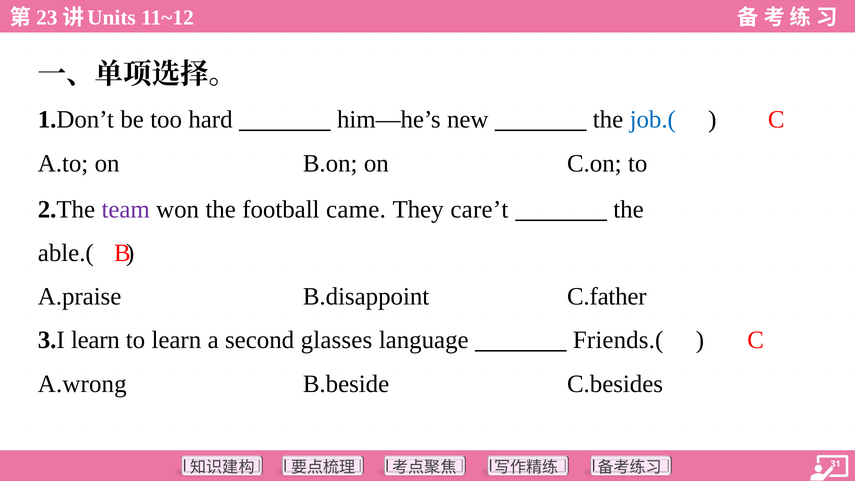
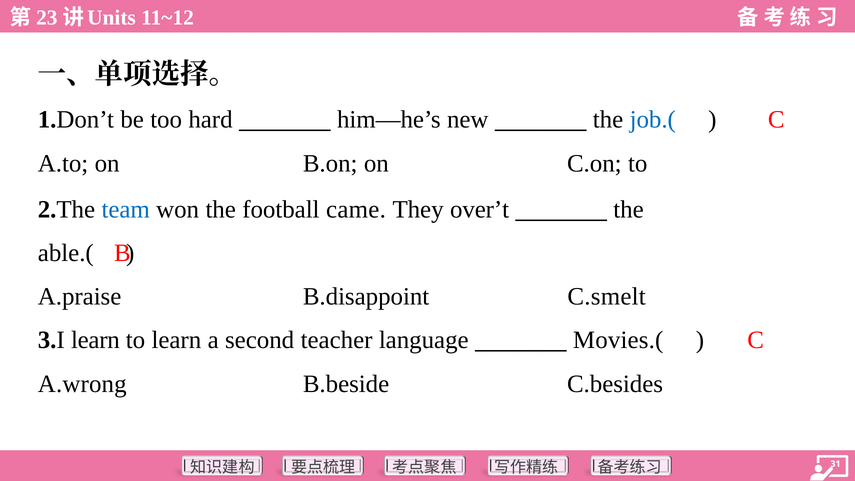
team colour: purple -> blue (126, 209)
care’t: care’t -> over’t (480, 209)
C.father: C.father -> C.smelt (607, 297)
glasses: glasses -> teacher (337, 340)
Friends.(: Friends.( -> Movies.( (618, 340)
